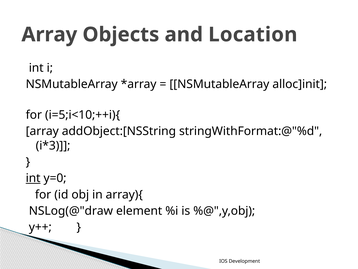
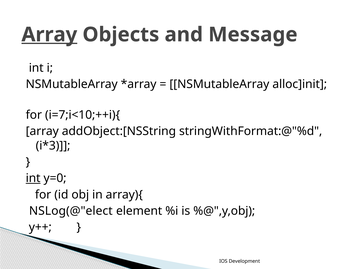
Array underline: none -> present (49, 35)
Location: Location -> Message (253, 35)
i=5;i<10;++i){: i=5;i<10;++i){ -> i=7;i<10;++i){ (83, 115)
NSLog(@"draw: NSLog(@"draw -> NSLog(@"elect (71, 211)
